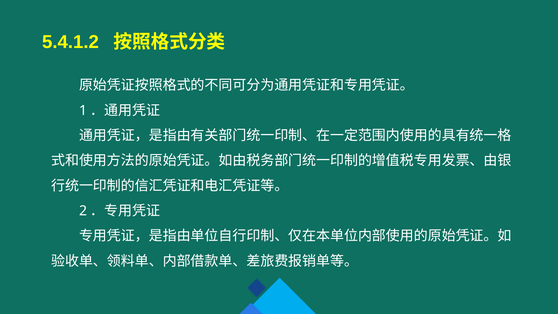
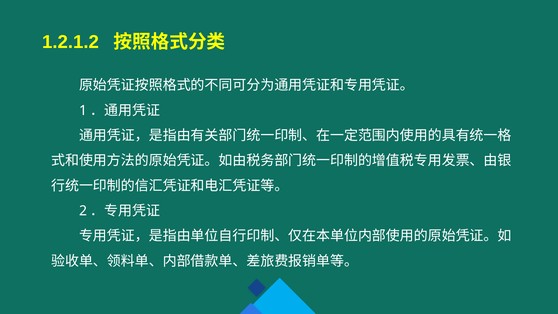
5.4.1.2: 5.4.1.2 -> 1.2.1.2 (70, 42)
